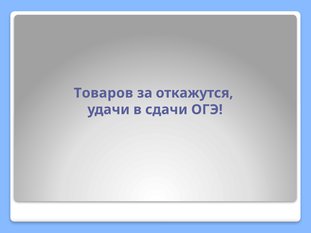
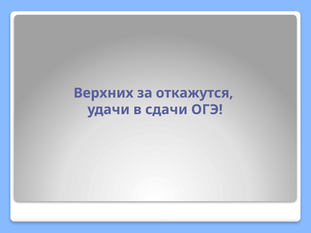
Товаров: Товаров -> Верхних (104, 93)
